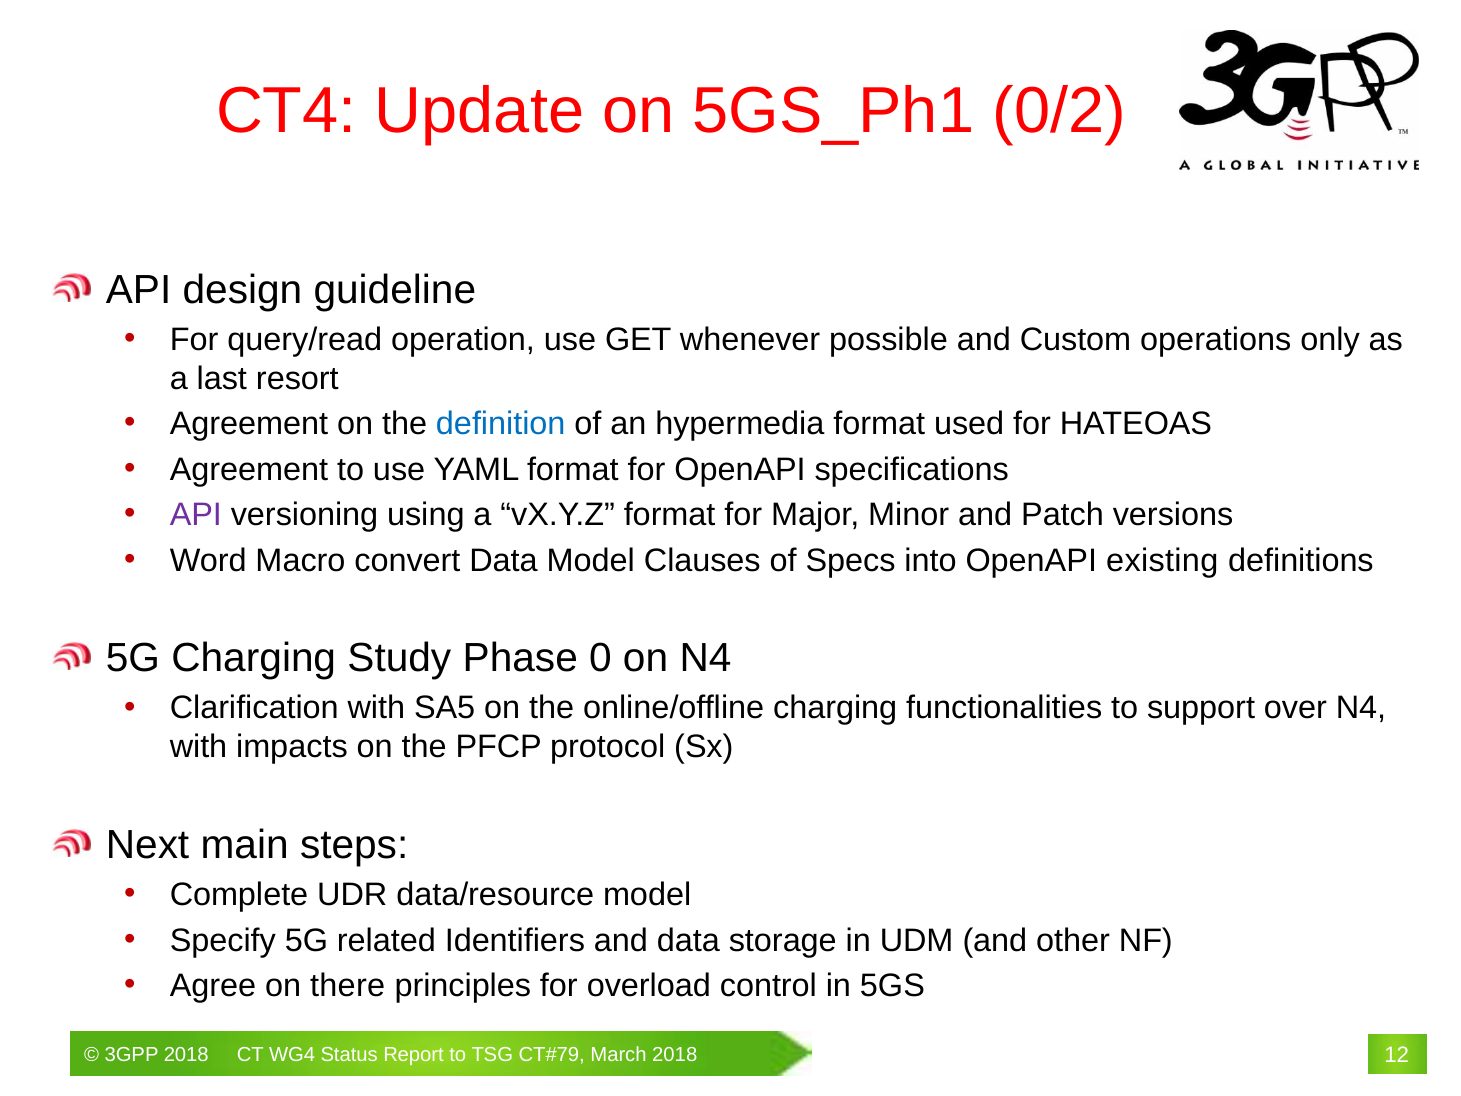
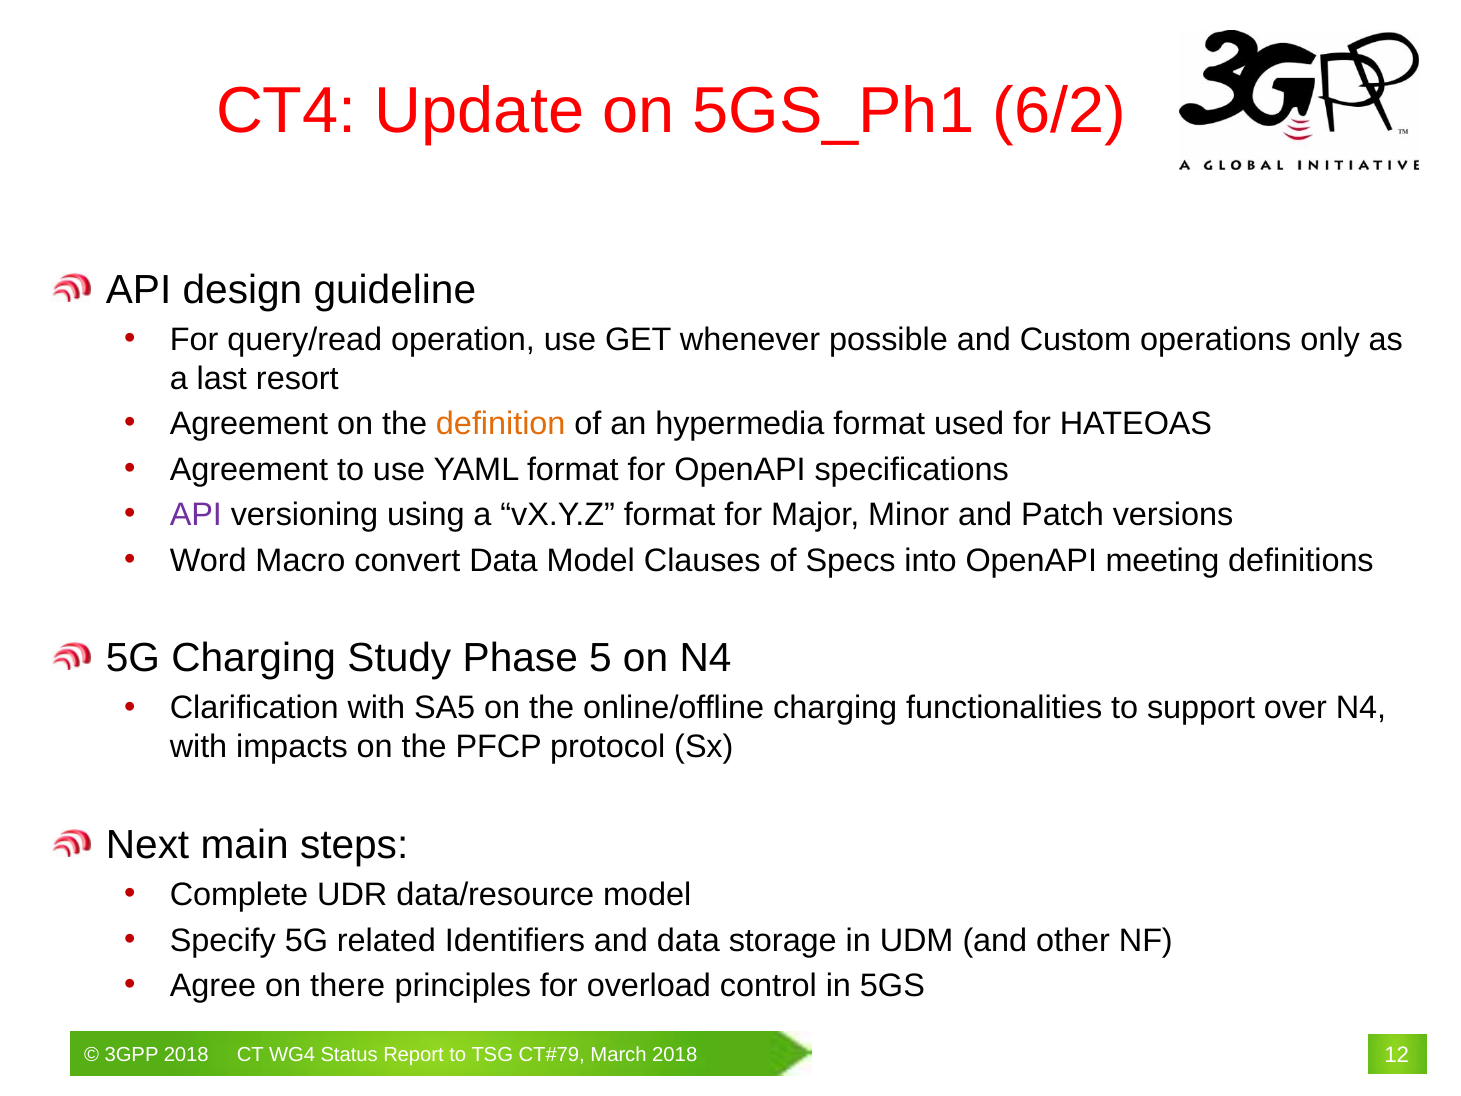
0/2: 0/2 -> 6/2 (1059, 111)
definition colour: blue -> orange (501, 424)
existing: existing -> meeting (1163, 560)
0: 0 -> 5 (600, 658)
